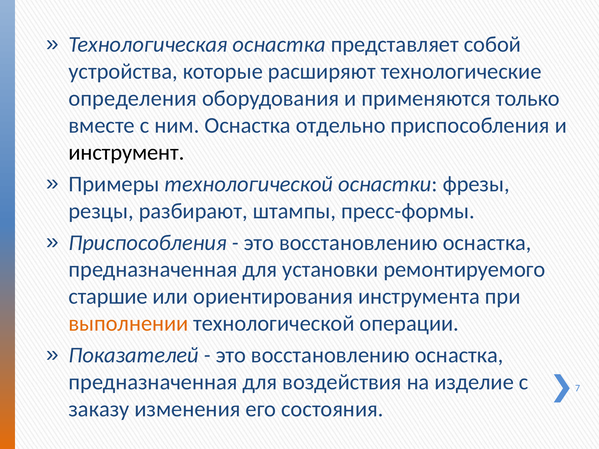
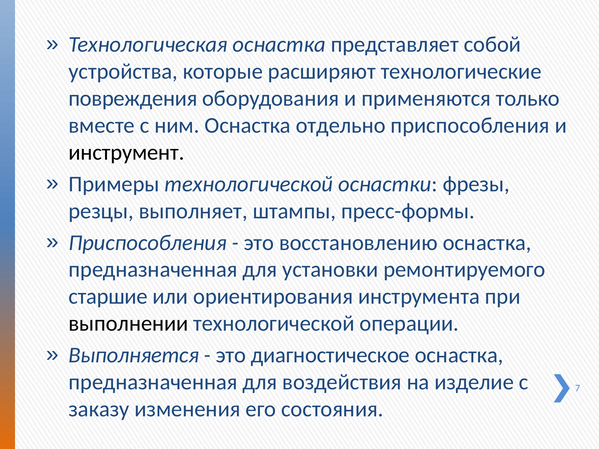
определения: определения -> повреждения (133, 99)
разбирают: разбирают -> выполняет (193, 211)
выполнении colour: orange -> black (128, 324)
Показателей: Показателей -> Выполняется (134, 355)
восстановлению: восстановлению -> диагностическое (330, 355)
